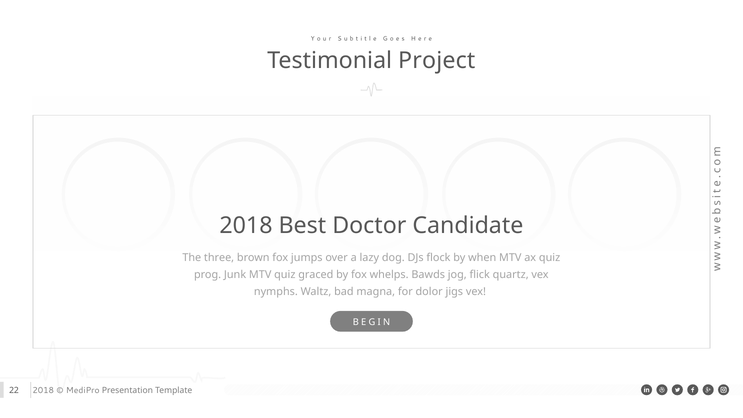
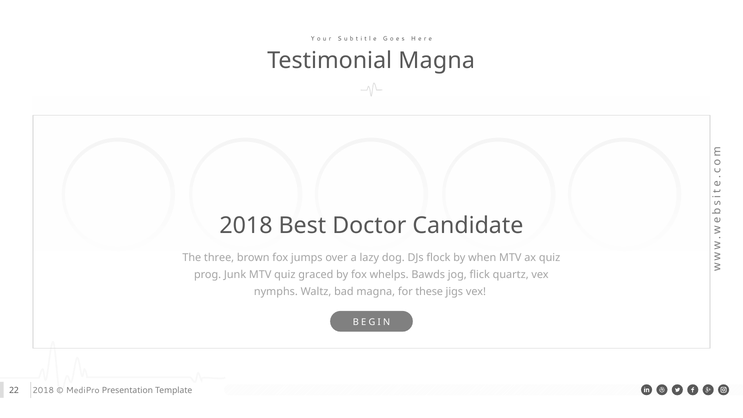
Testimonial Project: Project -> Magna (437, 60)
dolor: dolor -> these (429, 292)
